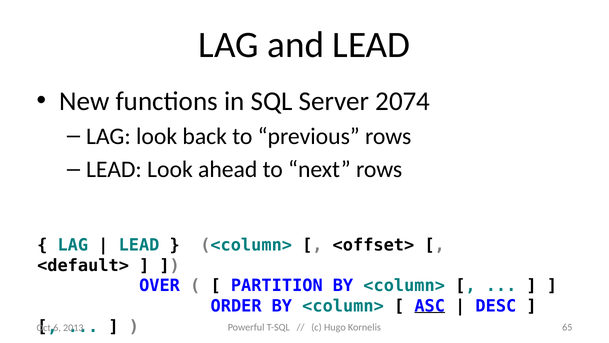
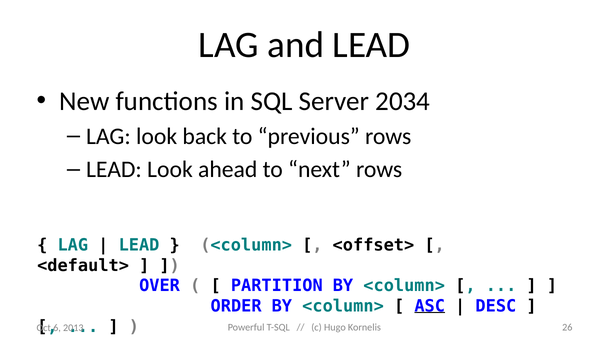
2074: 2074 -> 2034 (403, 101)
65: 65 -> 26 (567, 327)
